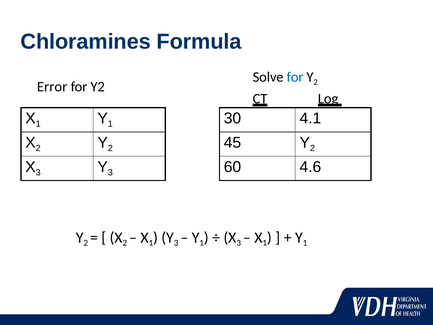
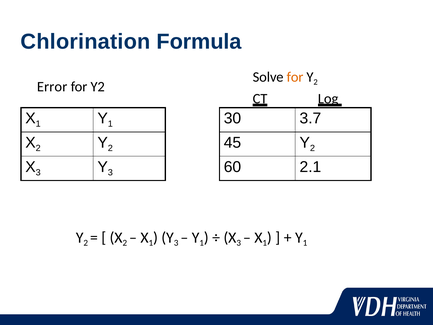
Chloramines: Chloramines -> Chlorination (86, 42)
for colour: blue -> orange (295, 77)
4.1: 4.1 -> 3.7 (310, 118)
4.6: 4.6 -> 2.1 (310, 167)
